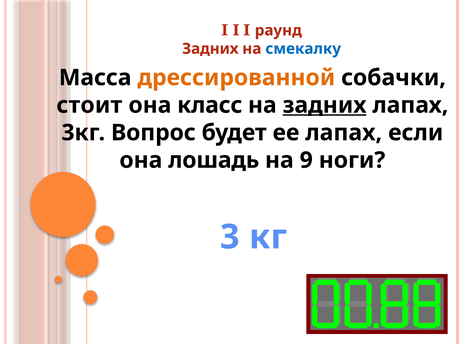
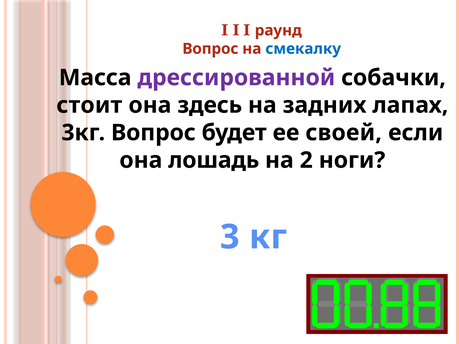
Задних: Задних -> Вопрос (210, 49)
дрессированной colour: orange -> purple (236, 78)
класс: класс -> здесь (210, 105)
задних underline: present -> none (325, 105)
ее лапах: лапах -> своей (344, 133)
9: 9 -> 2 (306, 160)
